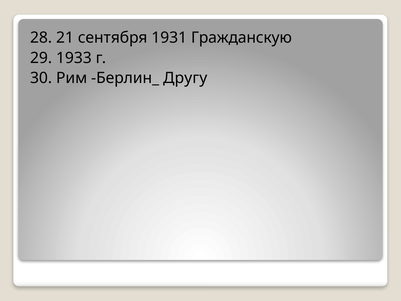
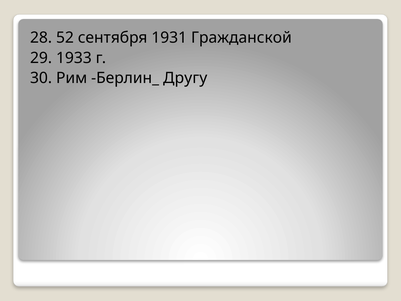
21: 21 -> 52 (65, 38)
Гражданскую: Гражданскую -> Гражданской (241, 38)
